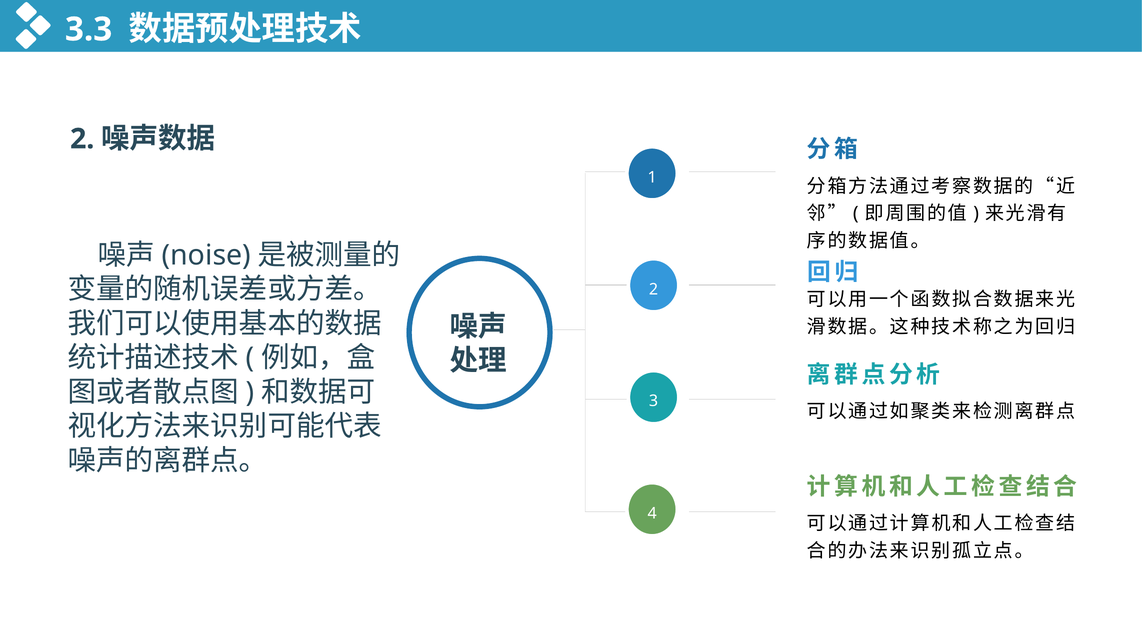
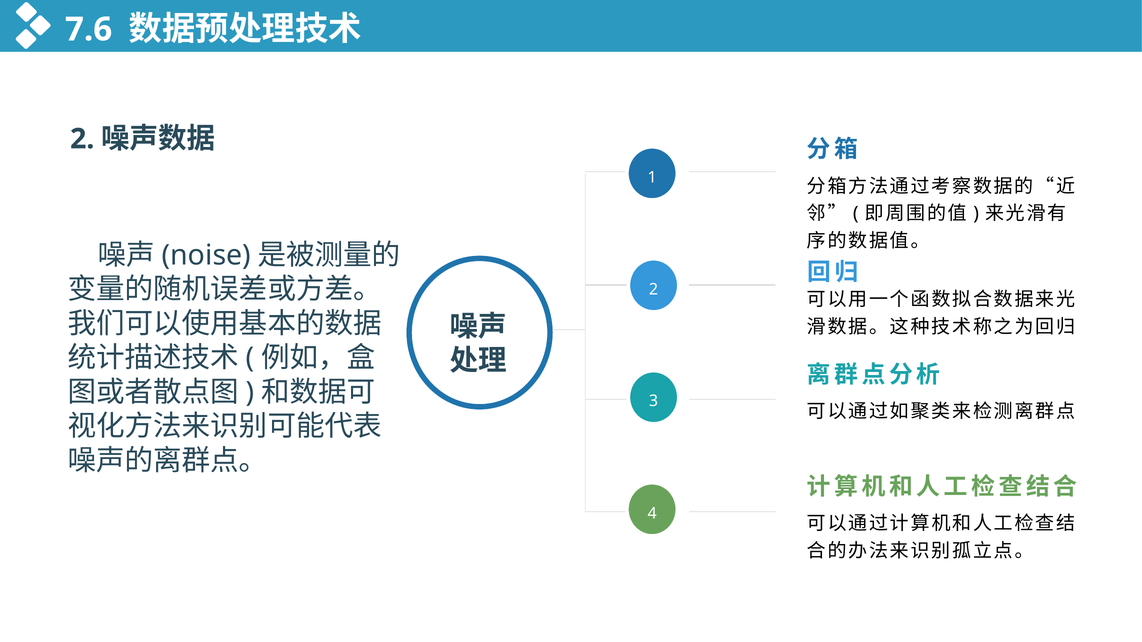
3.3: 3.3 -> 7.6 (89, 29)
